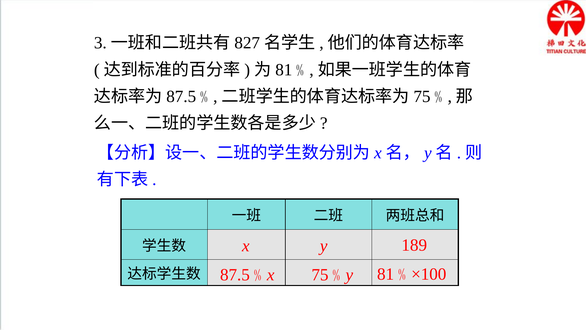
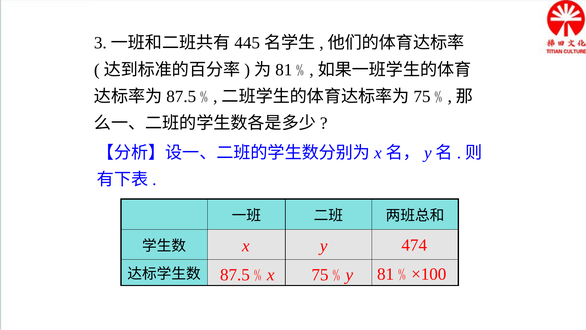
827: 827 -> 445 (247, 43)
189: 189 -> 474 (414, 245)
